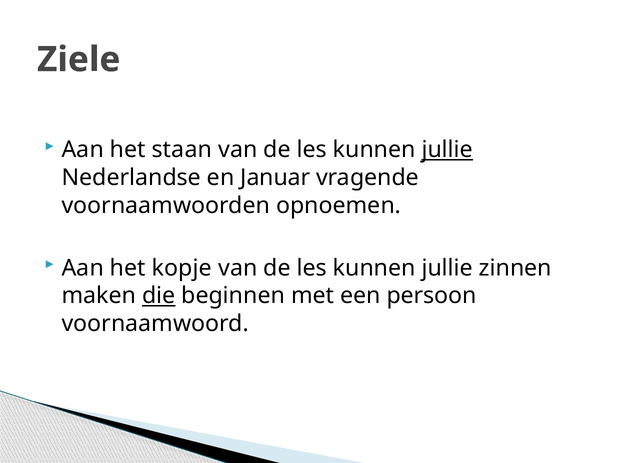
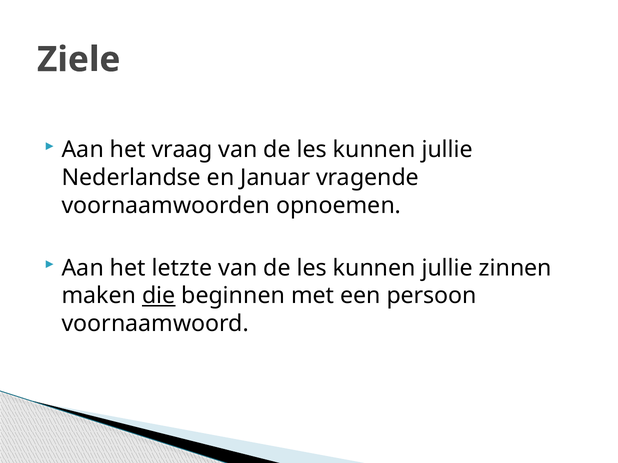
staan: staan -> vraag (182, 150)
jullie underline: present -> none (447, 150)
kopje: kopje -> letzte (182, 268)
